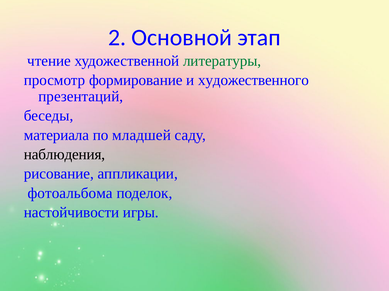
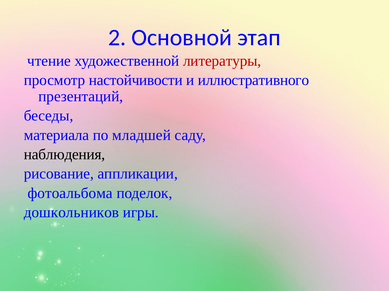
литературы colour: green -> red (222, 61)
формирование: формирование -> настойчивости (136, 80)
художественного: художественного -> иллюстративного (253, 80)
настойчивости: настойчивости -> дошкольников (71, 213)
